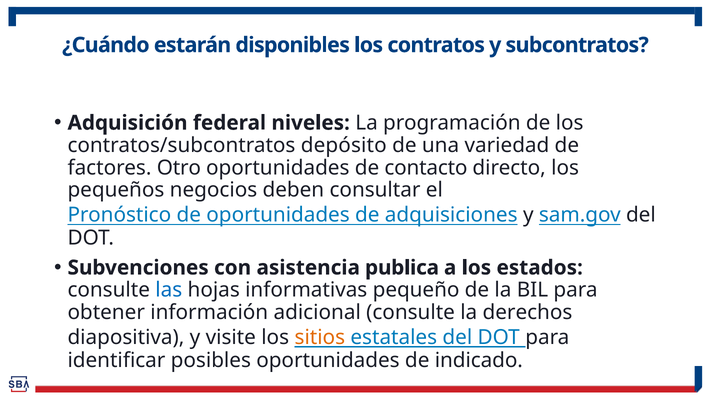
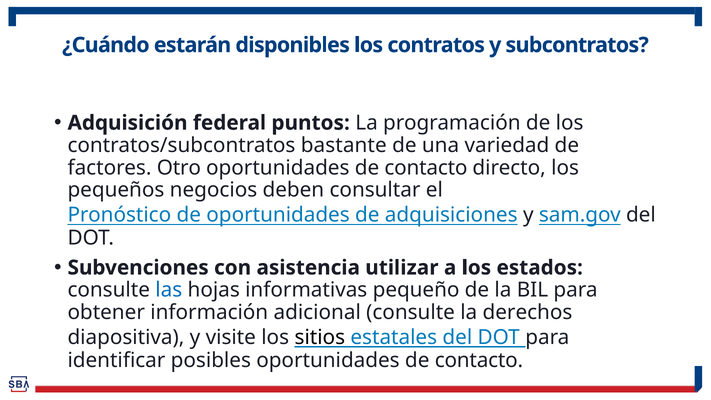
niveles: niveles -> puntos (311, 123)
depósito: depósito -> bastante (344, 145)
publica: publica -> utilizar (402, 268)
sitios colour: orange -> black (320, 337)
posibles oportunidades de indicado: indicado -> contacto (479, 360)
